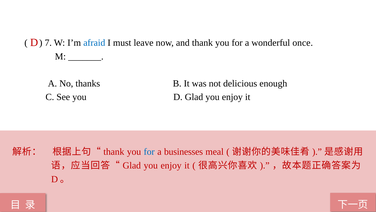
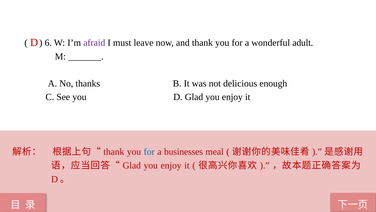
7: 7 -> 6 (48, 43)
afraid colour: blue -> purple (94, 43)
once: once -> adult (303, 43)
